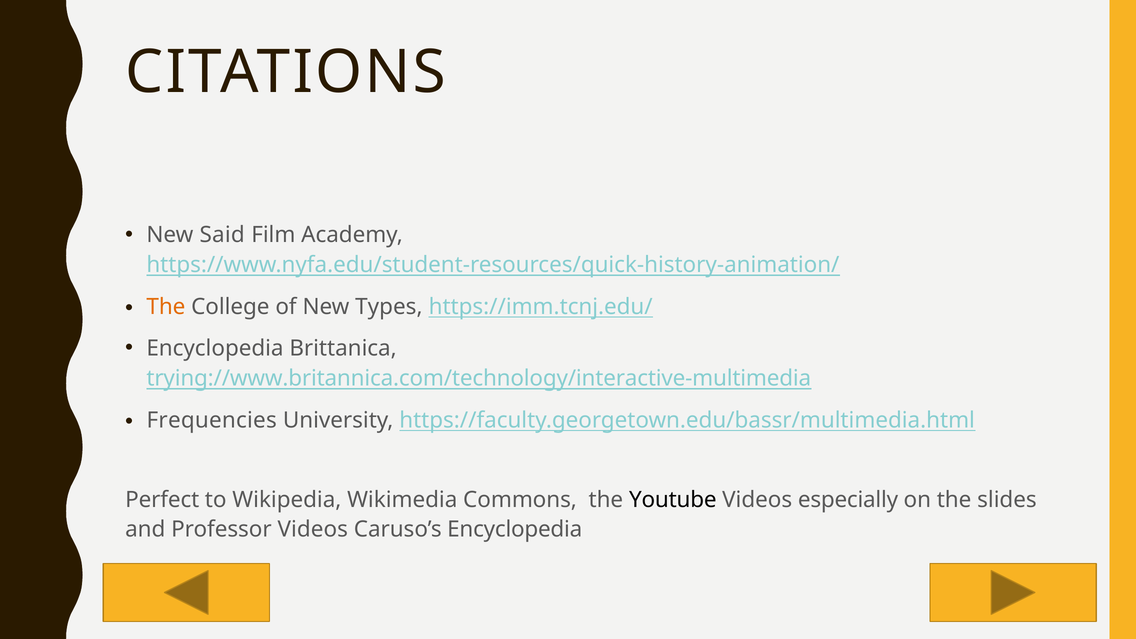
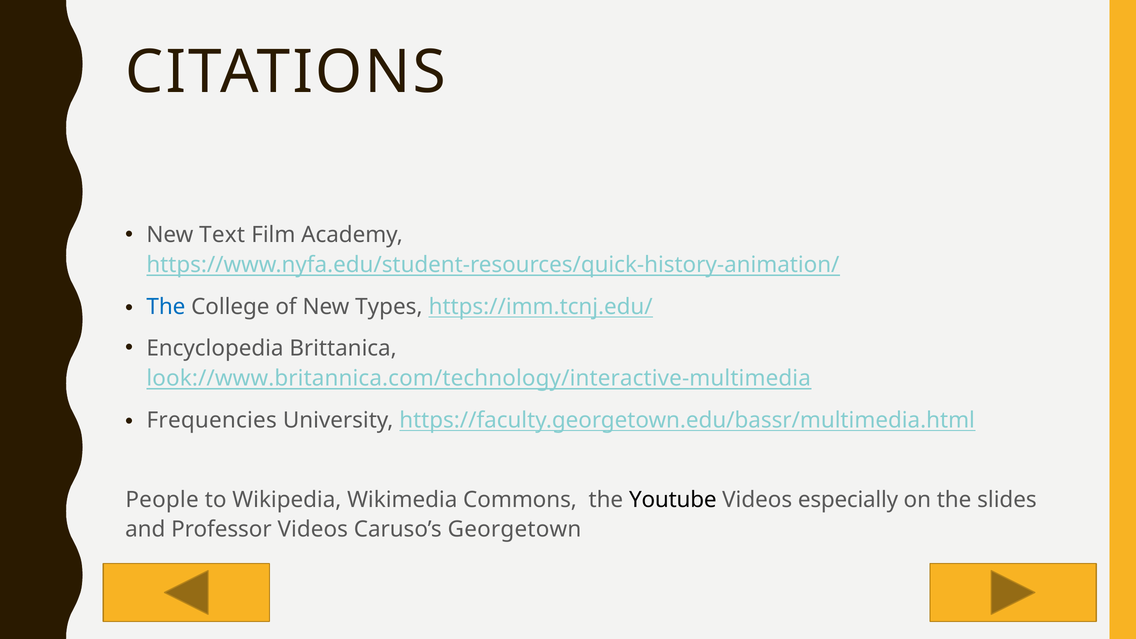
Said: Said -> Text (222, 235)
The colour: orange -> blue (166, 307)
trying://www.britannica.com/technology/interactive-multimedia: trying://www.britannica.com/technology/interactive-multimedia -> look://www.britannica.com/technology/interactive-multimedia (479, 378)
Perfect: Perfect -> People (162, 500)
Caruso’s Encyclopedia: Encyclopedia -> Georgetown (515, 529)
